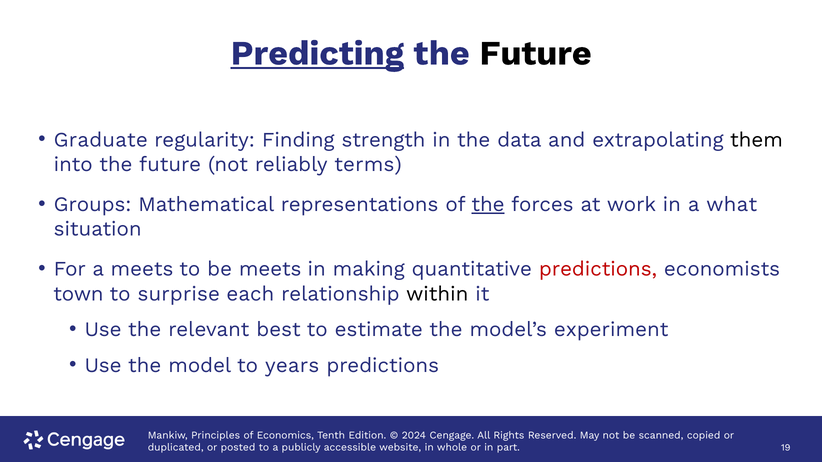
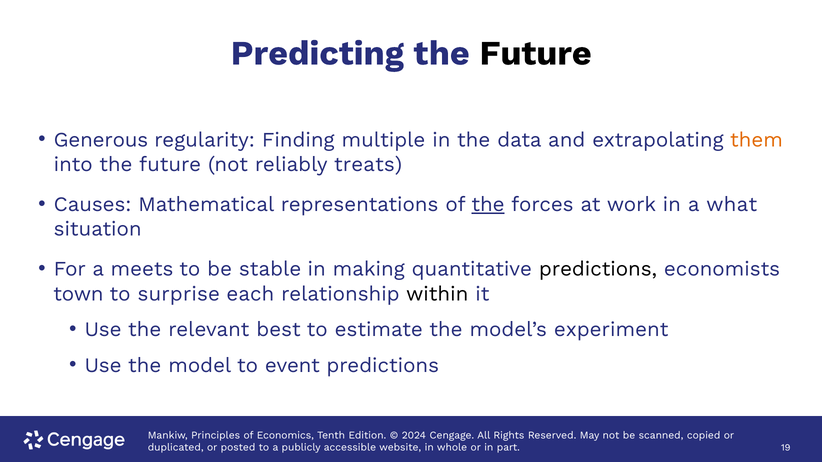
Predicting underline: present -> none (317, 53)
Graduate: Graduate -> Generous (101, 140)
strength: strength -> multiple (383, 140)
them colour: black -> orange (756, 140)
terms: terms -> treats (368, 165)
Groups: Groups -> Causes (93, 205)
be meets: meets -> stable (270, 269)
predictions colour: red -> black (598, 269)
years: years -> event (292, 366)
